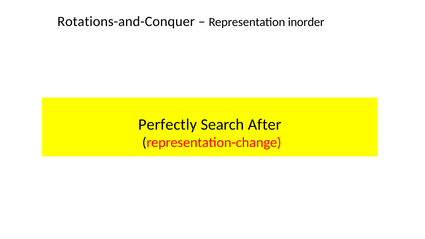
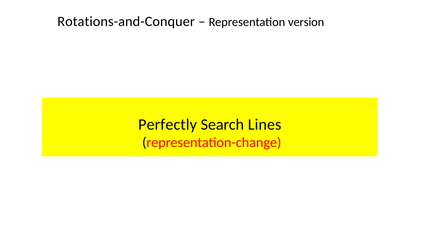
inorder: inorder -> version (306, 22)
After: After -> Lines (265, 125)
